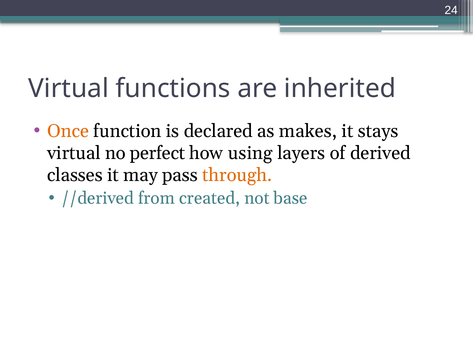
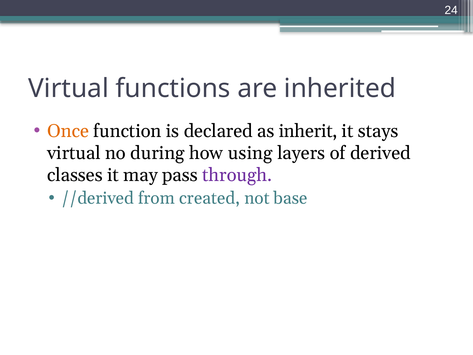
makes: makes -> inherit (308, 131)
perfect: perfect -> during (157, 153)
through colour: orange -> purple (237, 175)
